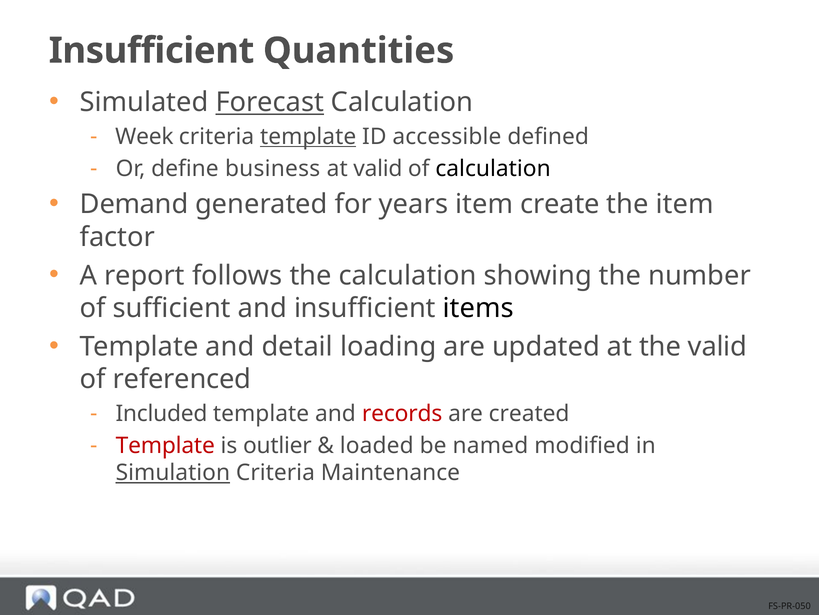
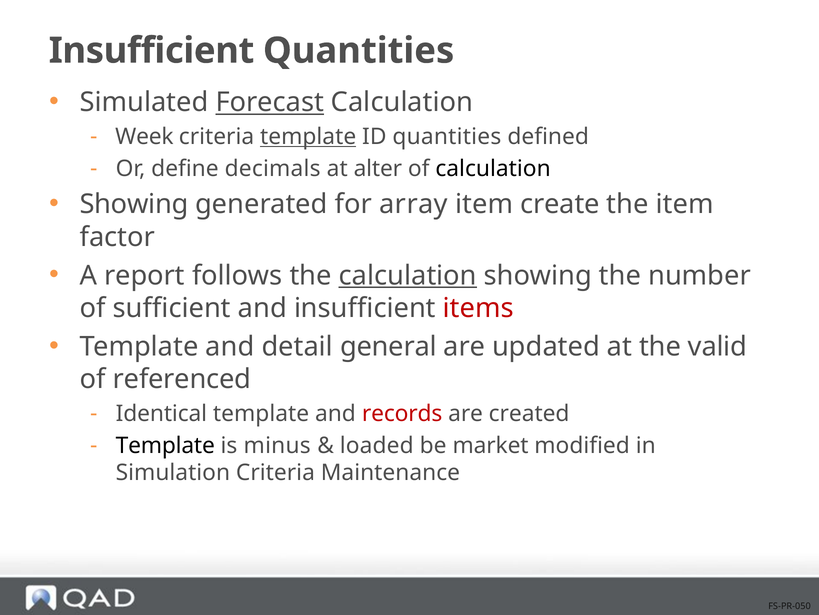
ID accessible: accessible -> quantities (447, 137)
business: business -> decimals (273, 168)
at valid: valid -> alter (378, 168)
Demand: Demand -> Showing (134, 204)
years: years -> array (414, 204)
calculation underline: none -> present (408, 275)
items colour: black -> red (478, 308)
loading: loading -> general (388, 346)
Included: Included -> Identical (161, 413)
Template colour: red -> black (165, 445)
outlier: outlier -> minus (277, 445)
named: named -> market (491, 445)
Simulation underline: present -> none (173, 472)
